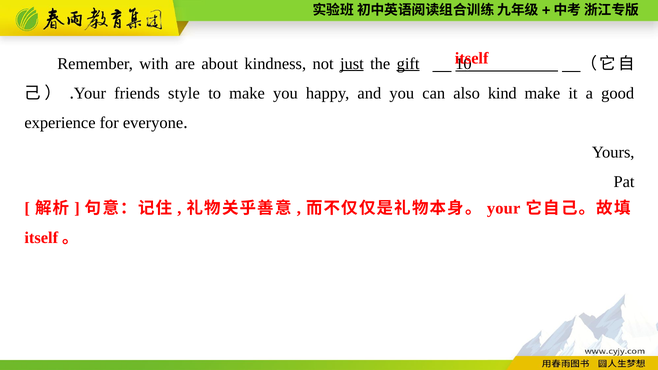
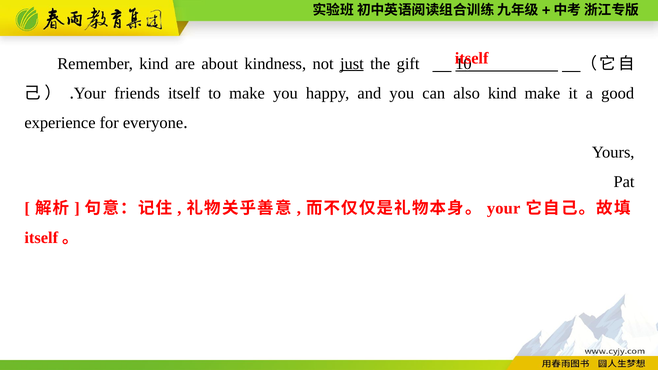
Remember with: with -> kind (154, 64)
gift underline: present -> none (408, 64)
friends style: style -> itself (184, 93)
